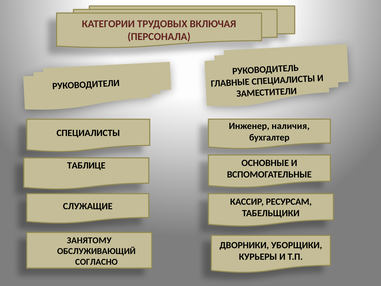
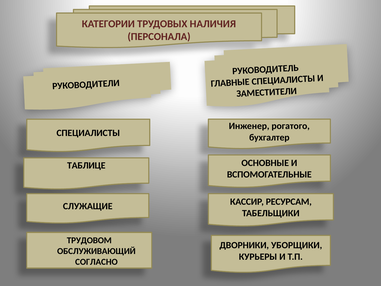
ВКЛЮЧАЯ: ВКЛЮЧАЯ -> НАЛИЧИЯ (213, 24)
наличия: наличия -> рогатого (291, 126)
ЗАНЯТОМУ: ЗАНЯТОМУ -> ТРУДОВОМ (89, 240)
